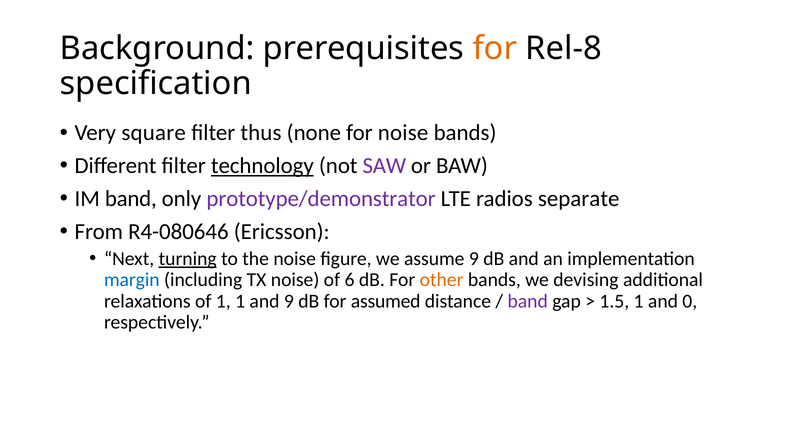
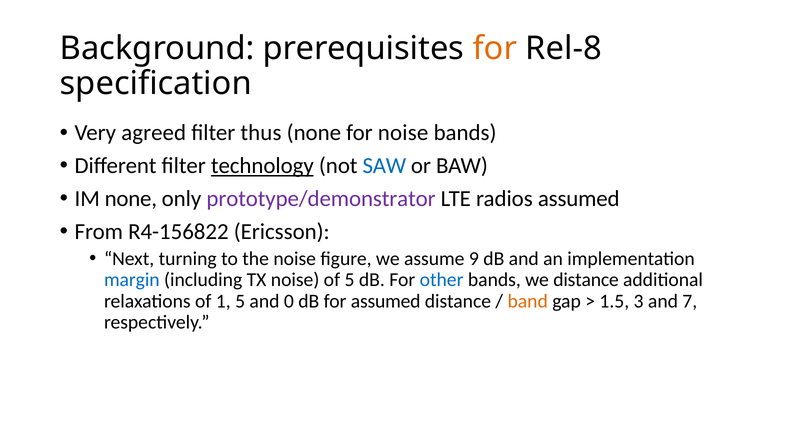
square: square -> agreed (154, 133)
SAW colour: purple -> blue (384, 166)
IM band: band -> none (131, 199)
radios separate: separate -> assumed (579, 199)
R4-080646: R4-080646 -> R4-156822 (178, 231)
turning underline: present -> none (188, 259)
of 6: 6 -> 5 (349, 280)
other colour: orange -> blue (442, 280)
we devising: devising -> distance (586, 280)
1 1: 1 -> 5 (240, 301)
and 9: 9 -> 0 (289, 301)
band colour: purple -> orange (528, 301)
1.5 1: 1 -> 3 (639, 301)
0: 0 -> 7 (690, 301)
